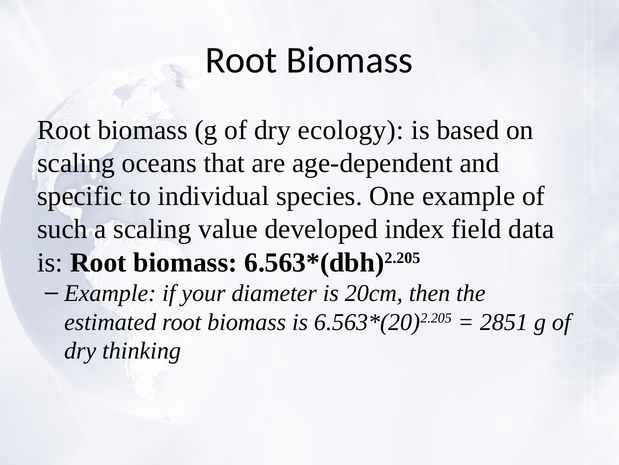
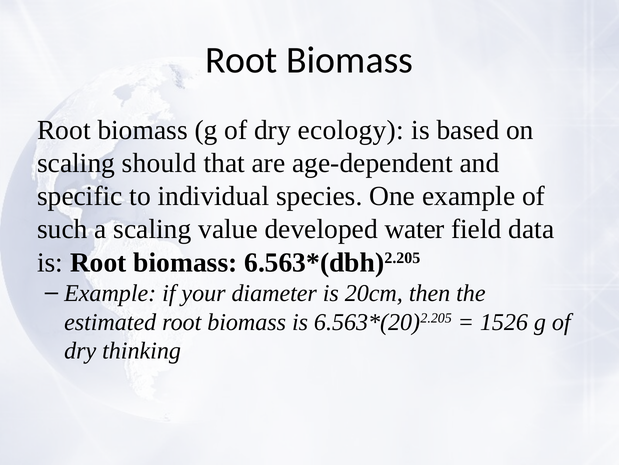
oceans: oceans -> should (159, 163)
index: index -> water (415, 229)
2851: 2851 -> 1526 (504, 322)
